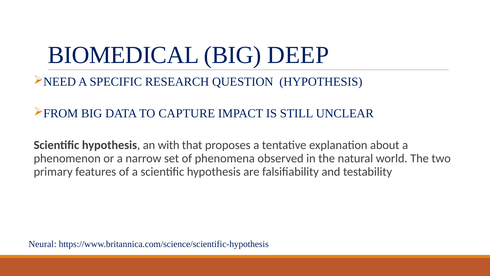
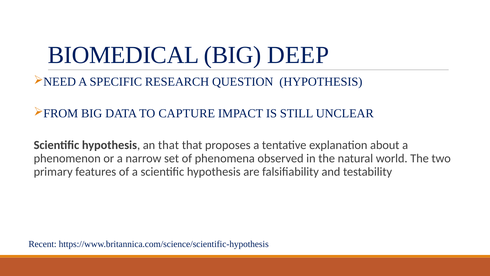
an with: with -> that (169, 145)
Neural: Neural -> Recent (43, 244)
